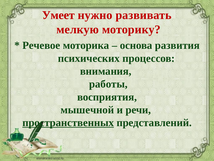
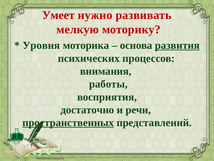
Речевое: Речевое -> Уровня (41, 45)
развития underline: none -> present (177, 45)
мышечной: мышечной -> достаточно (87, 110)
